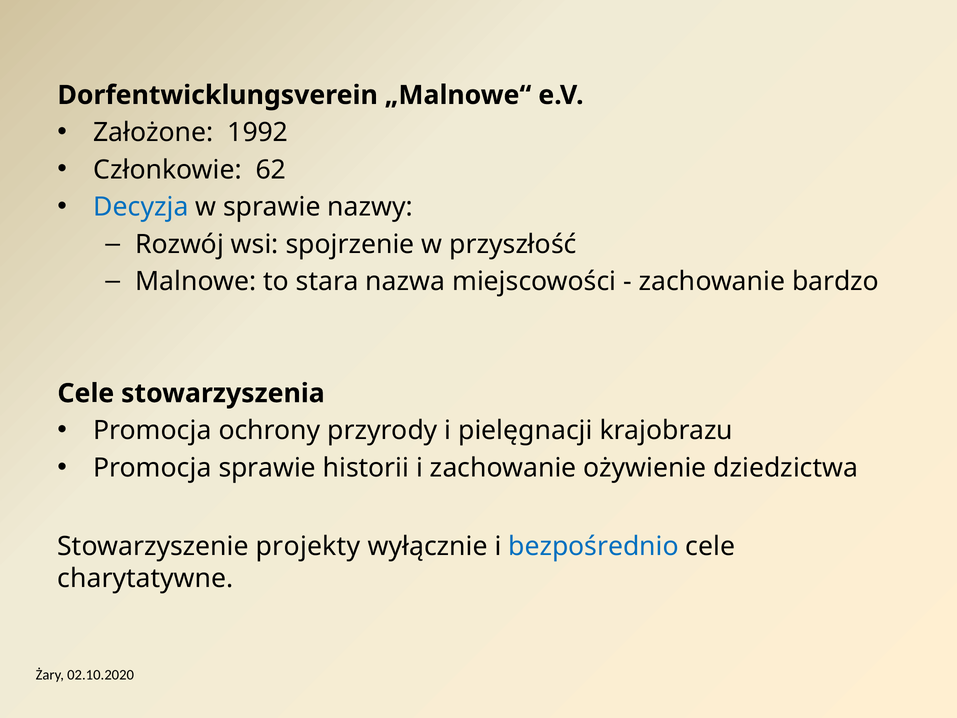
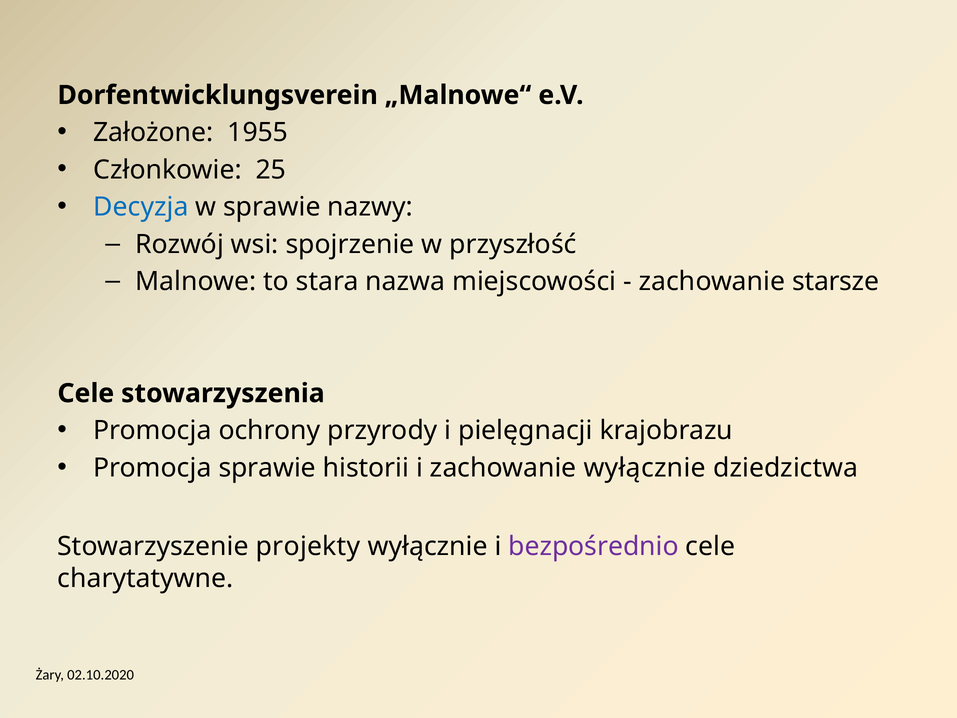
1992: 1992 -> 1955 (258, 132)
62: 62 -> 25 (271, 170)
bardzo: bardzo -> starsze (836, 281)
zachowanie ożywienie: ożywienie -> wyłącznie (645, 468)
bezpośrednio colour: blue -> purple (594, 546)
